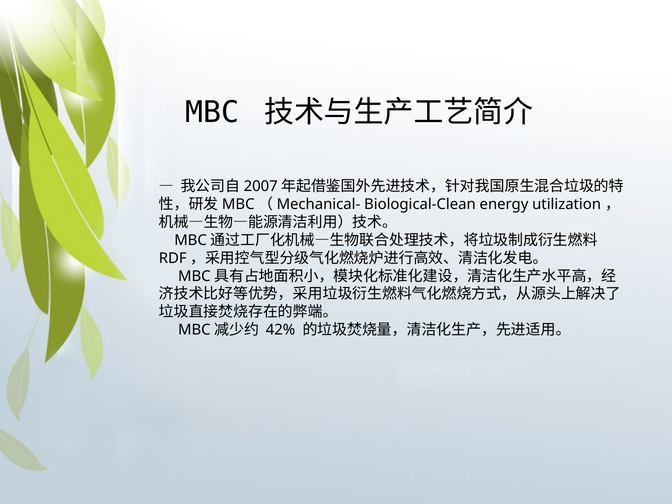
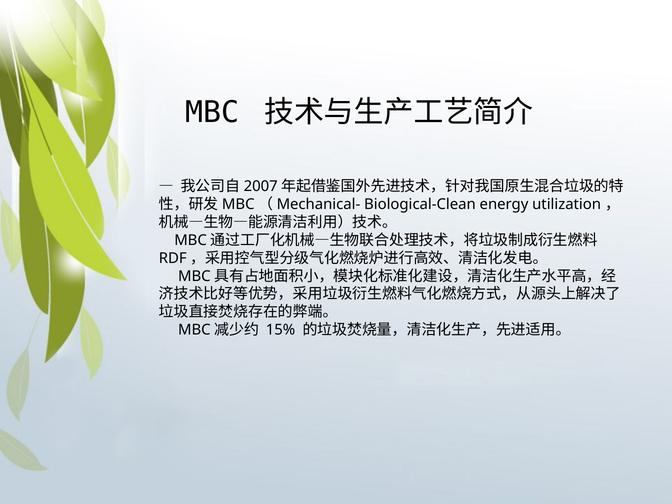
42%: 42% -> 15% (280, 330)
